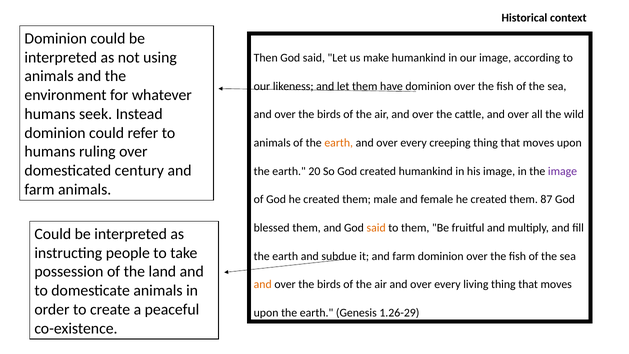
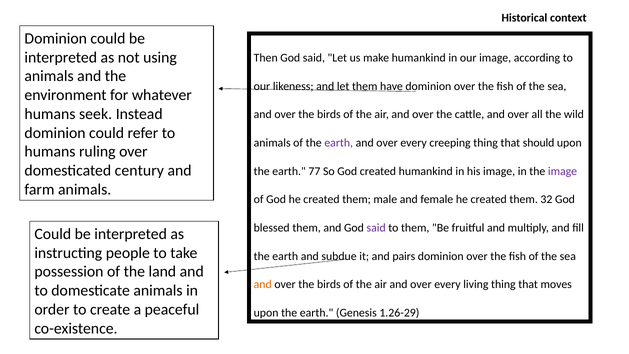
earth colour: orange -> purple (339, 143)
creeping thing that moves: moves -> should (539, 143)
20: 20 -> 77 (314, 171)
87: 87 -> 32 (546, 199)
said colour: orange -> purple (376, 228)
it and farm: farm -> pairs (404, 256)
